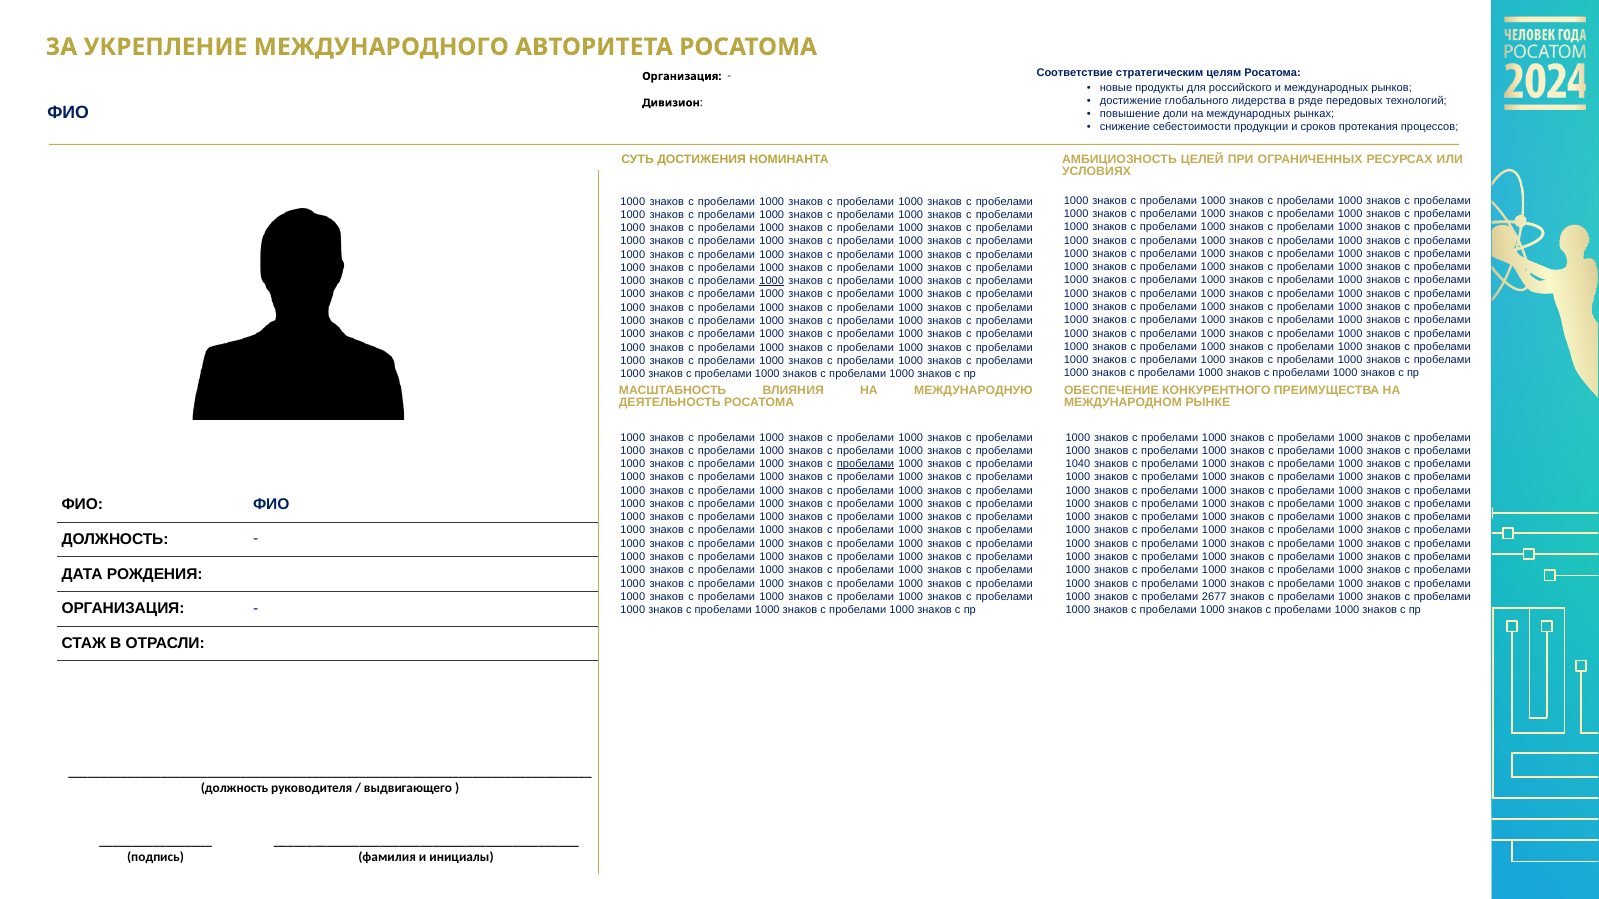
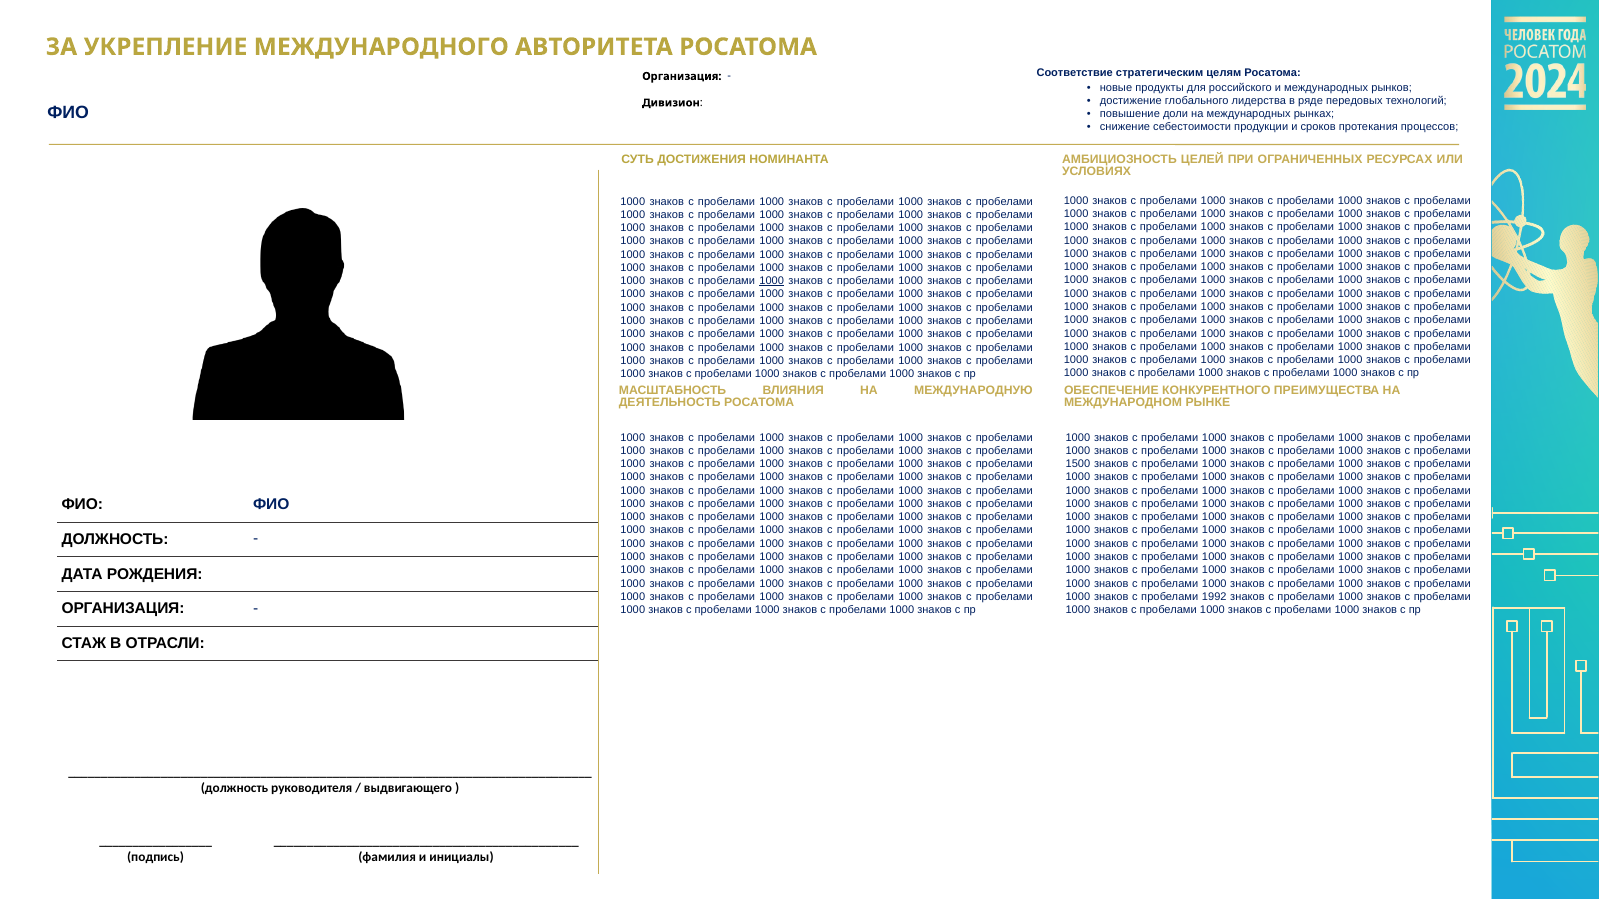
пробелами underline: present -> none (866, 464)
1040: 1040 -> 1500 (1078, 464)
2677: 2677 -> 1992 (1214, 597)
